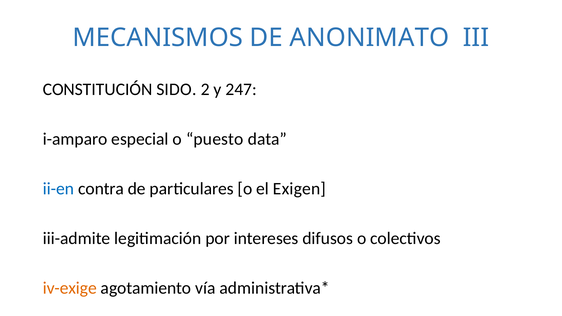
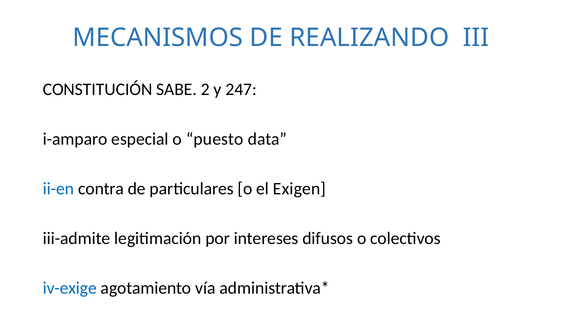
ANONIMATO: ANONIMATO -> REALIZANDO (369, 38)
SIDO: SIDO -> SABE (177, 89)
iv-exige colour: orange -> blue (70, 288)
